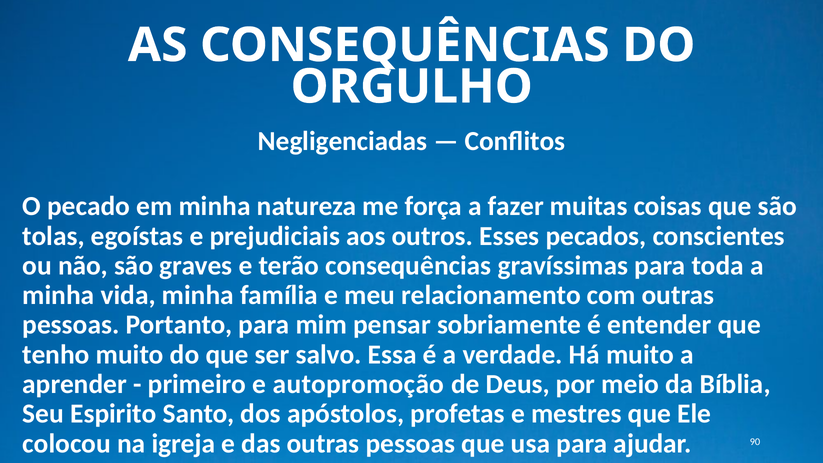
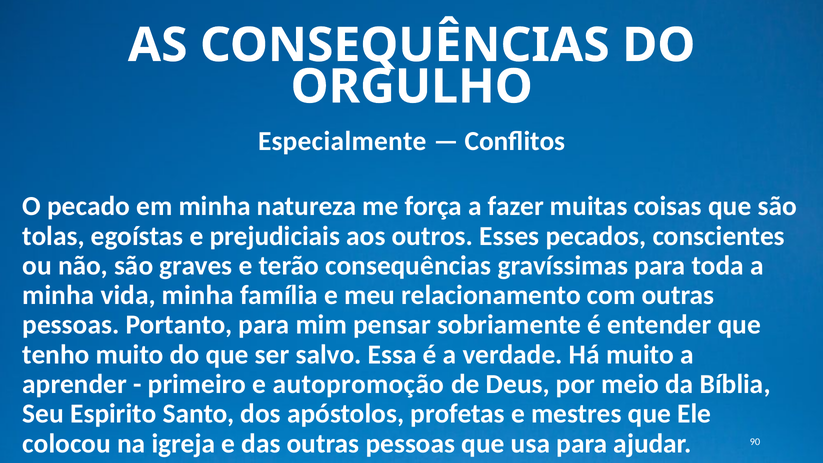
Negligenciadas: Negligenciadas -> Especialmente (342, 141)
